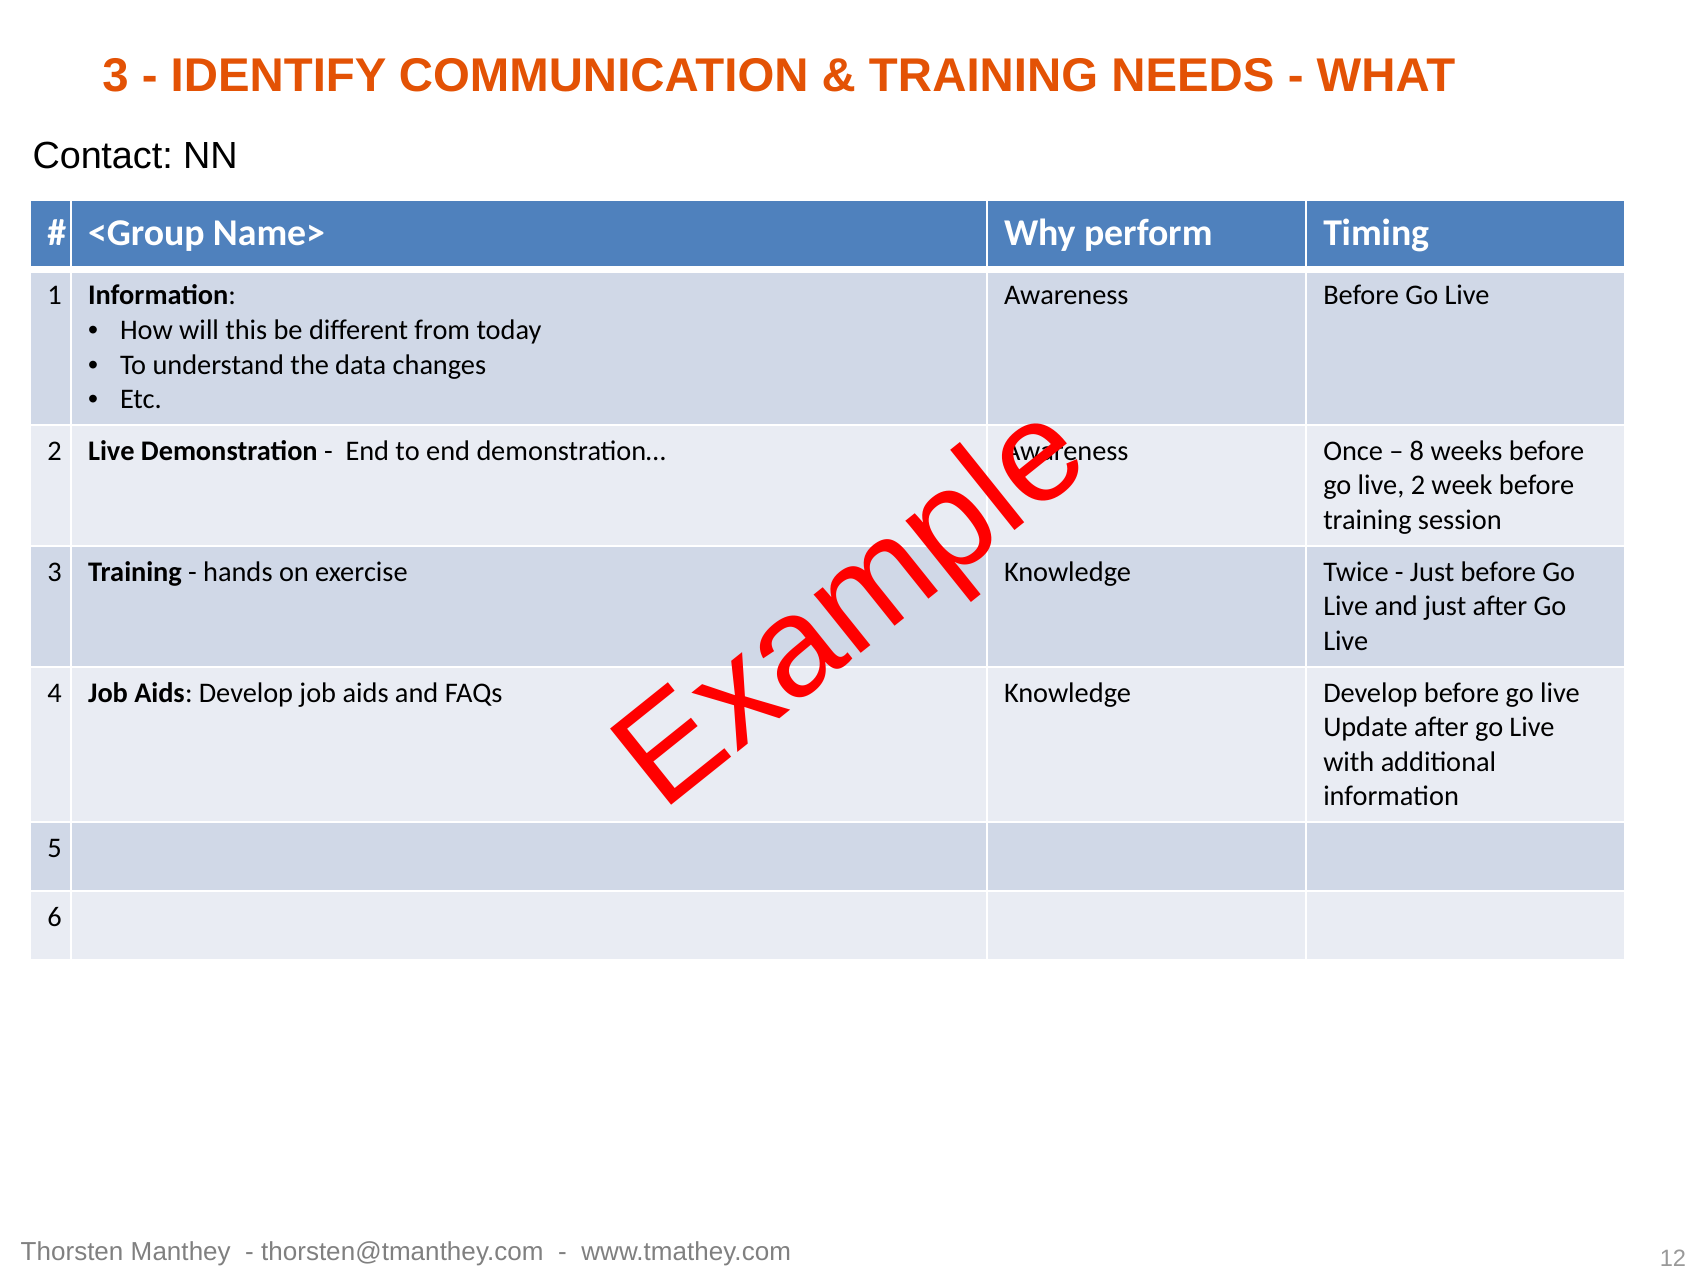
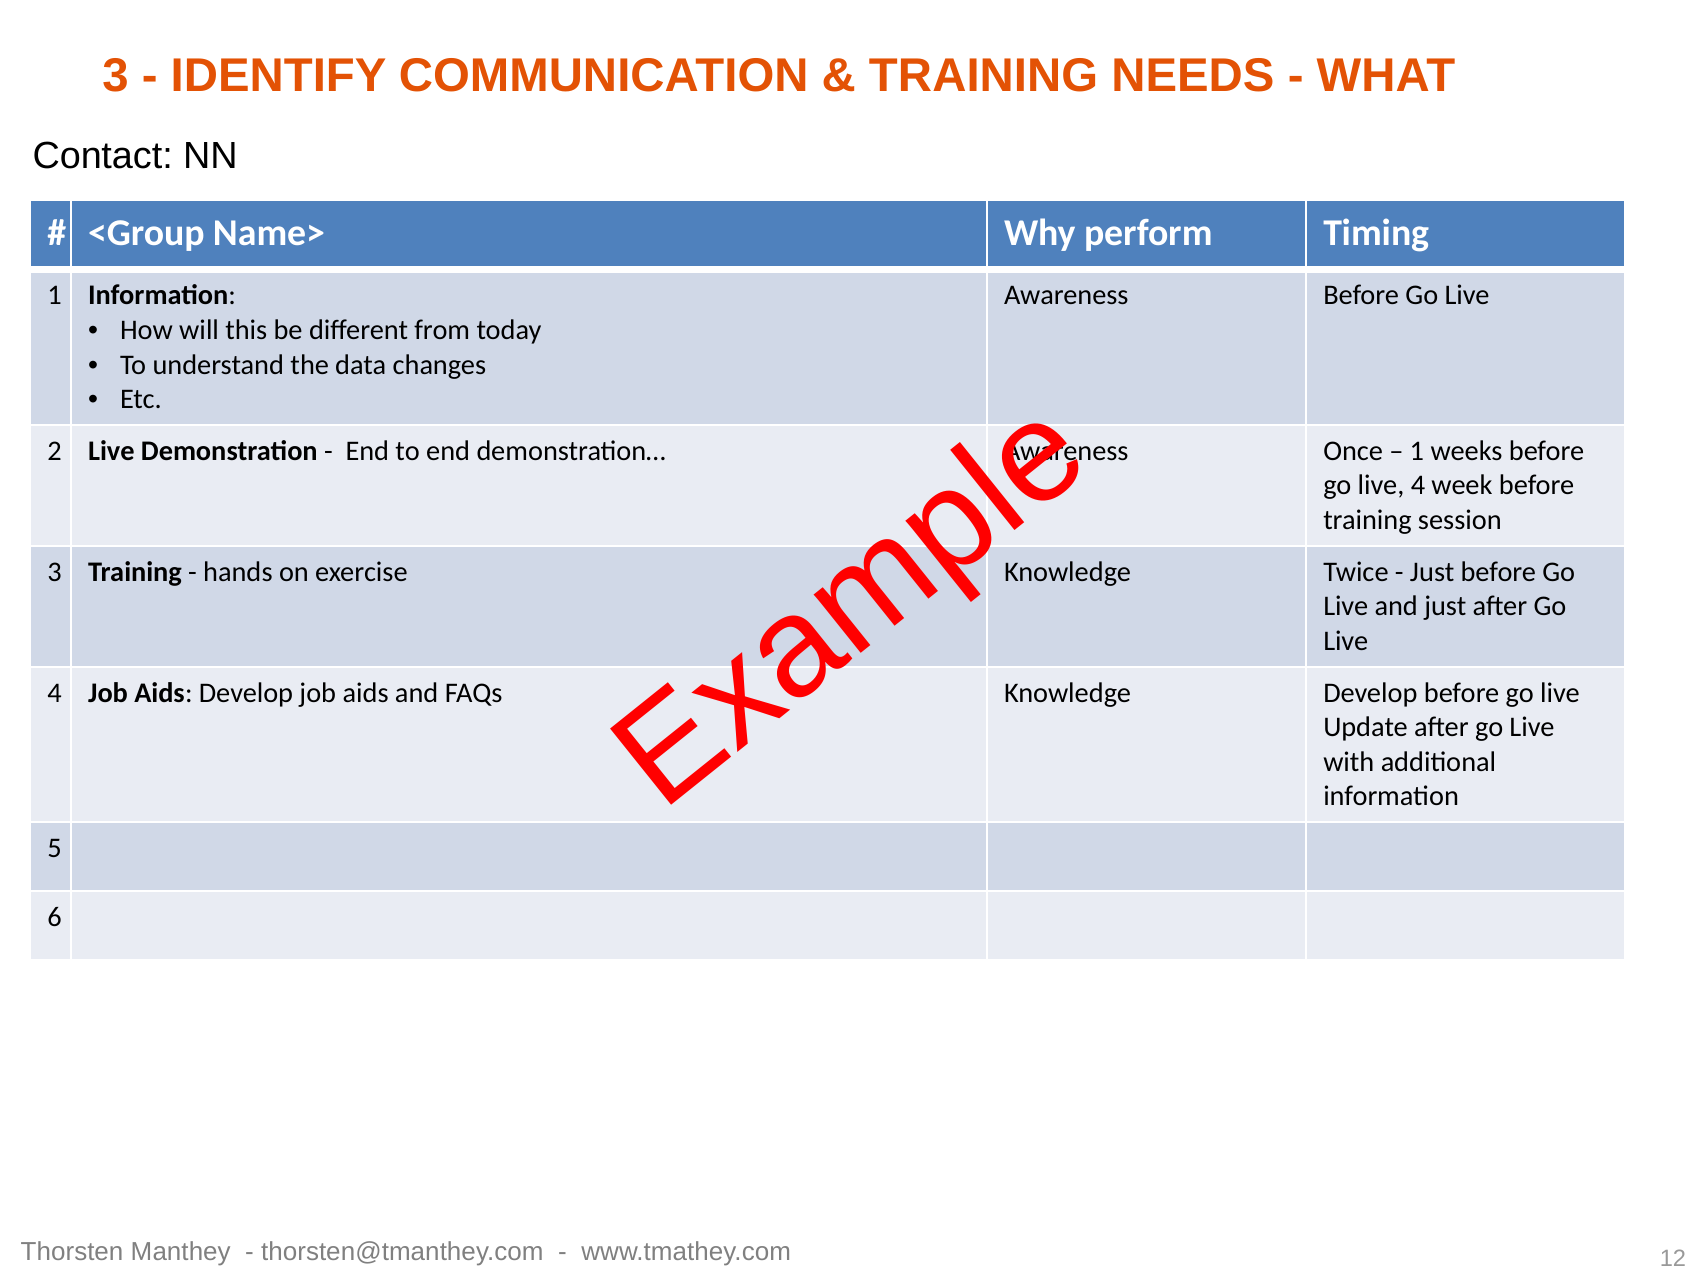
8: 8 -> 1 (1417, 451)
2: 2 -> 4 (1418, 486)
